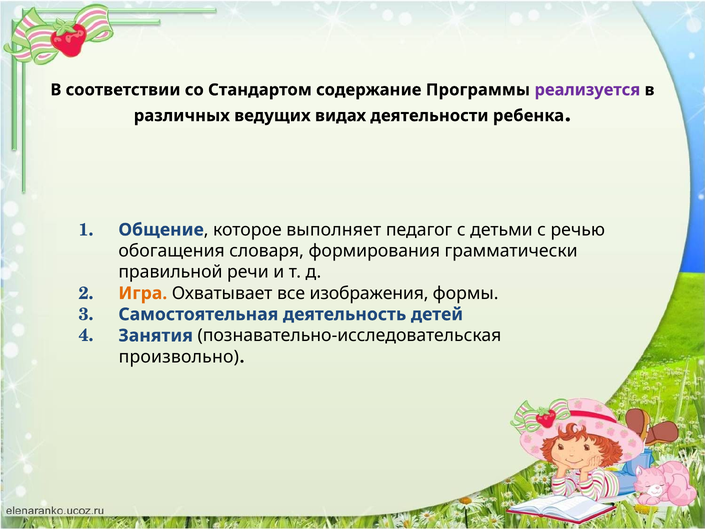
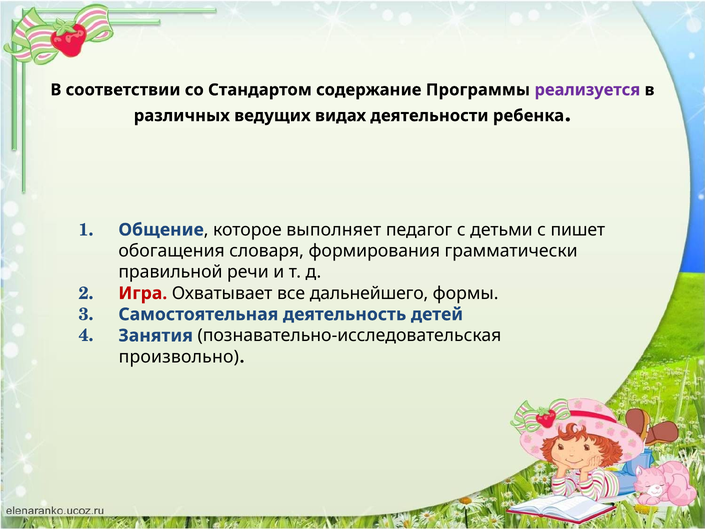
речью: речью -> пишет (578, 230)
Игра colour: orange -> red (143, 293)
изображения: изображения -> дальнейшего (369, 293)
